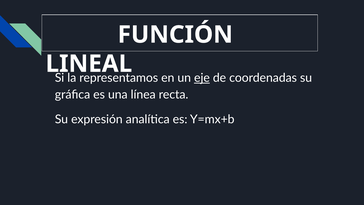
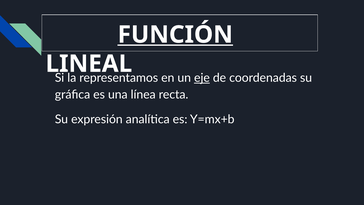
FUNCIÓN underline: none -> present (175, 35)
